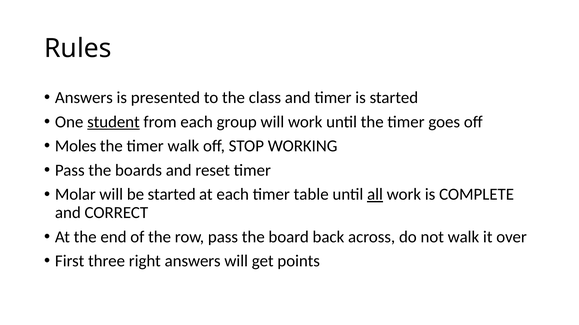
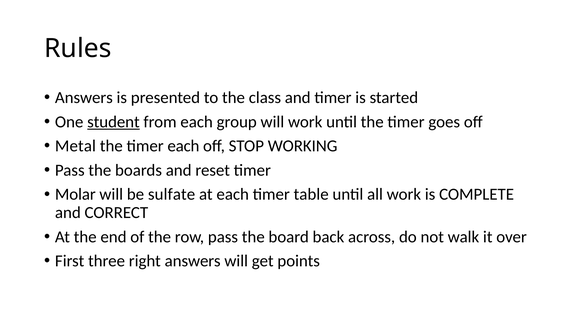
Moles: Moles -> Metal (75, 146)
timer walk: walk -> each (183, 146)
be started: started -> sulfate (172, 195)
all underline: present -> none (375, 195)
